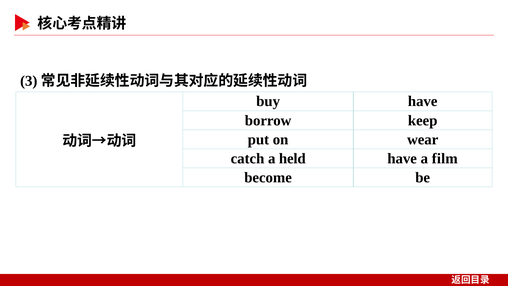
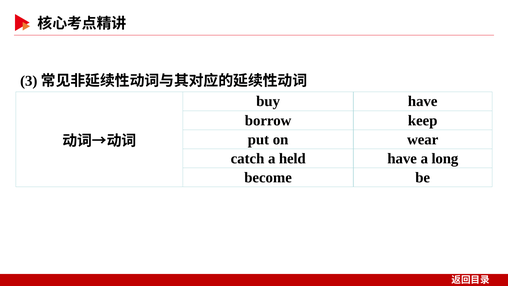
film: film -> long (445, 158)
